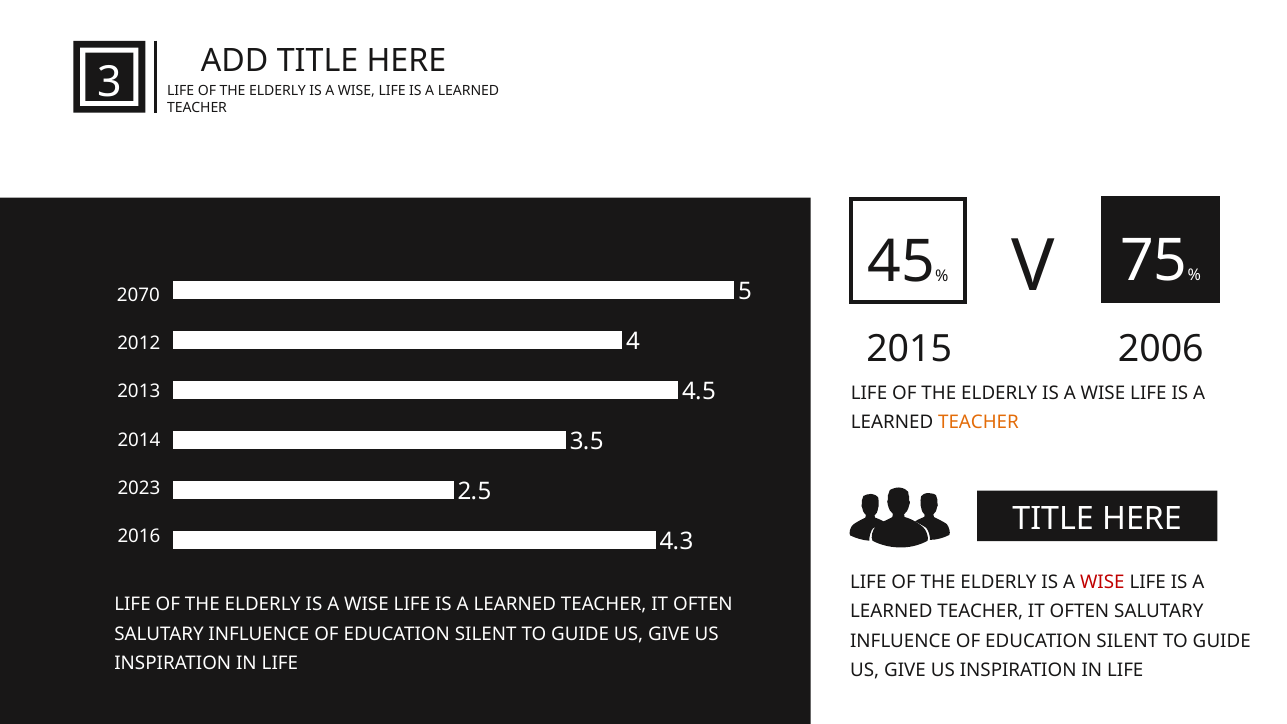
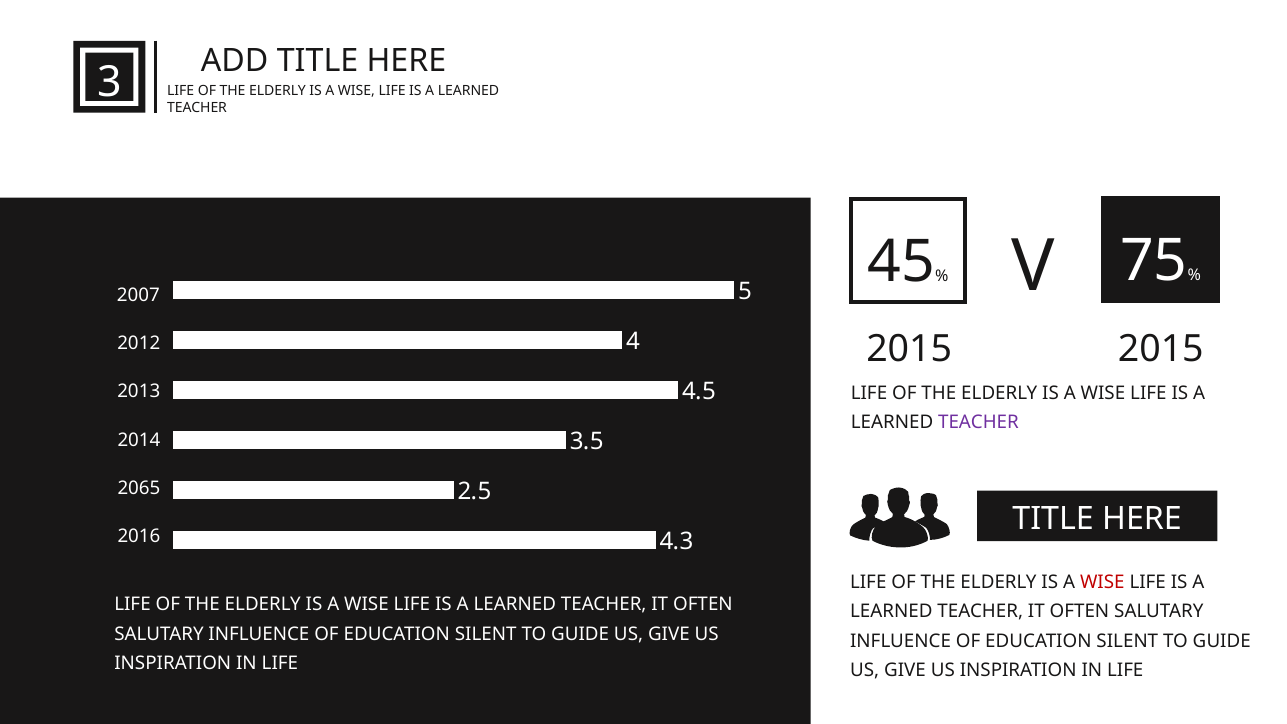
2070: 2070 -> 2007 (138, 296)
2006: 2006 -> 2015 (1161, 349)
TEACHER colour: orange -> purple (978, 423)
2023: 2023 -> 2065 (139, 488)
